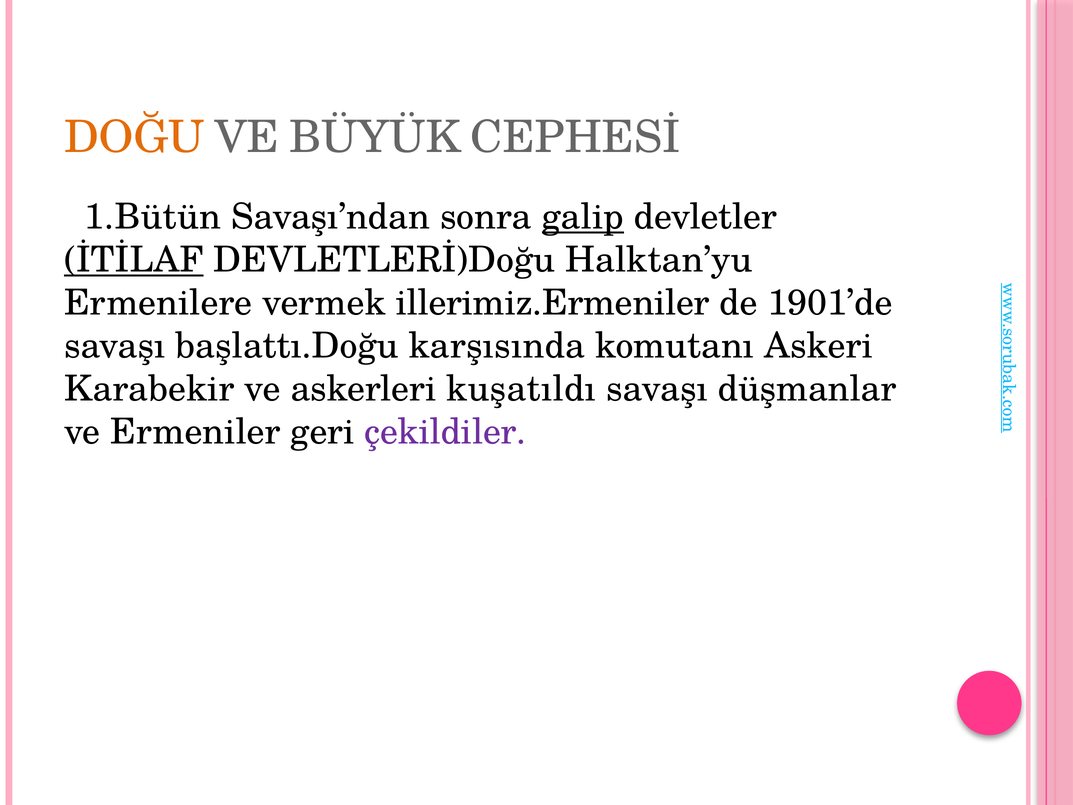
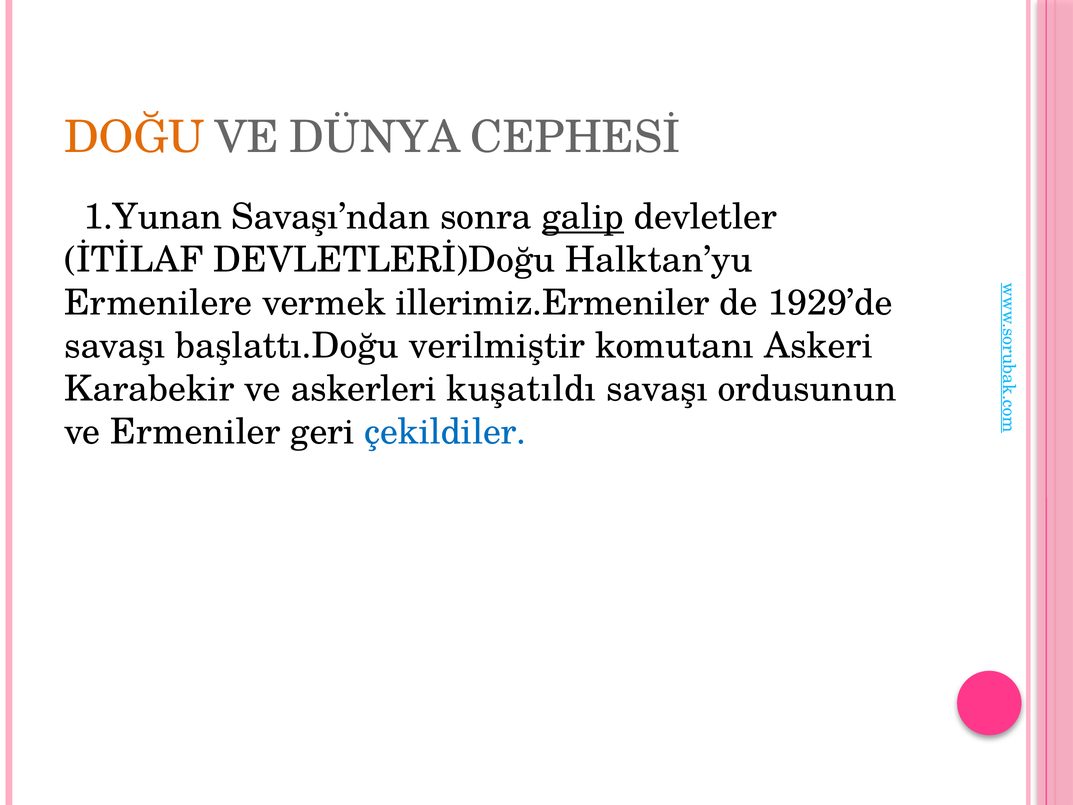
BÜYÜK: BÜYÜK -> DÜNYA (375, 137)
1.Bütün: 1.Bütün -> 1.Yunan (153, 217)
İTİLAF underline: present -> none (134, 260)
1901’de: 1901’de -> 1929’de (830, 303)
karşısında: karşısında -> verilmiştir (497, 346)
düşmanlar: düşmanlar -> ordusunun (807, 389)
çekildiler colour: purple -> blue (445, 432)
